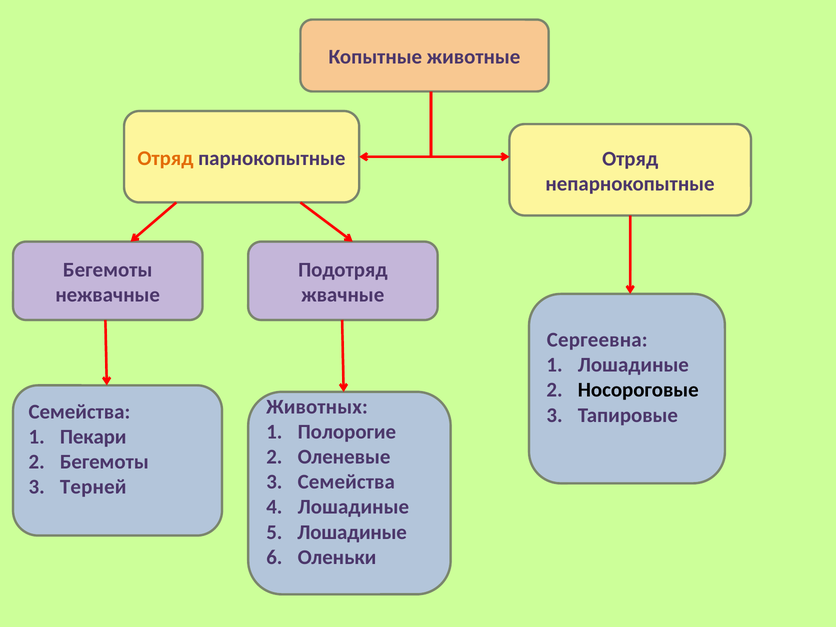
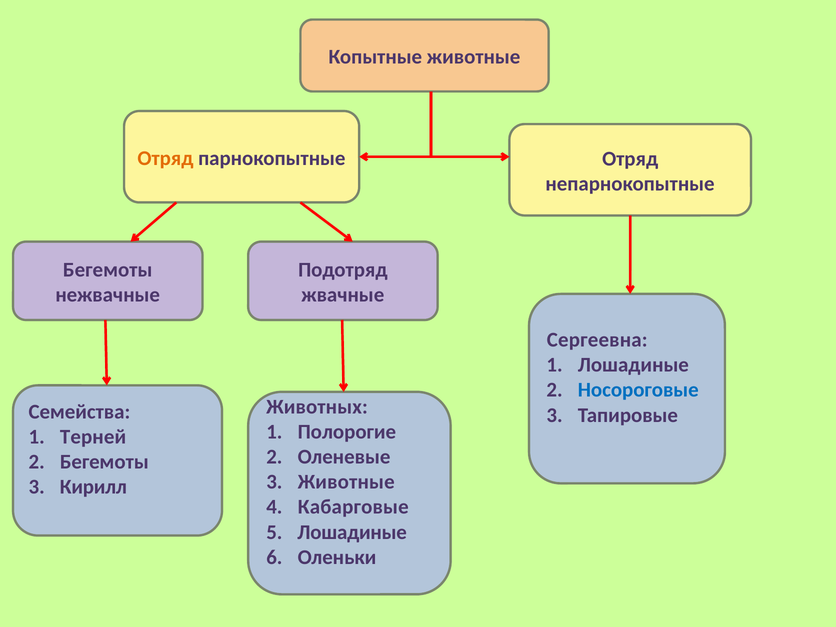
Носороговые colour: black -> blue (638, 390)
Пекари: Пекари -> Терней (93, 437)
Семейства: Семейства -> Животные (346, 482)
Терней: Терней -> Кирилл (93, 487)
Лошадиные: Лошадиные -> Кабарговые (353, 507)
